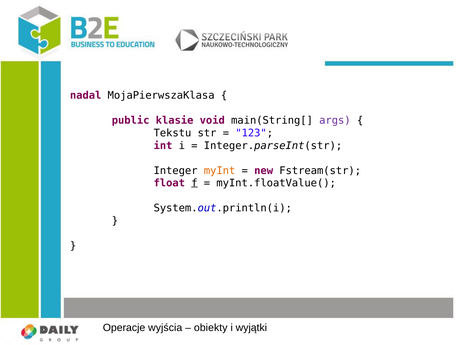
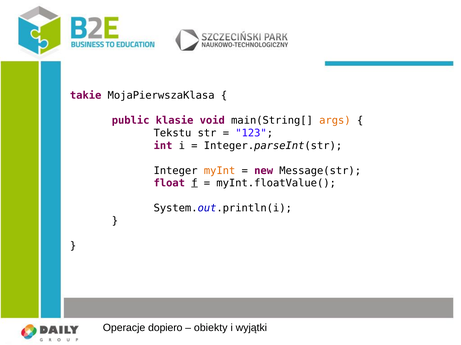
nadal: nadal -> takie (86, 96)
args colour: purple -> orange (335, 121)
Fstream(str: Fstream(str -> Message(str (320, 171)
wyjścia: wyjścia -> dopiero (165, 328)
